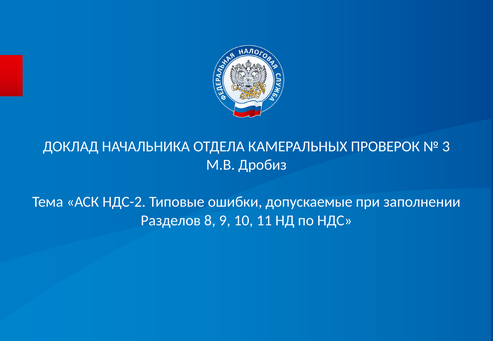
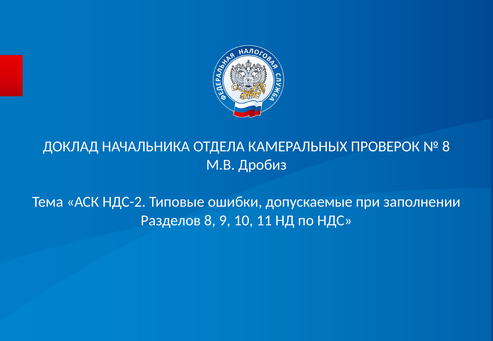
3: 3 -> 8 (446, 147)
